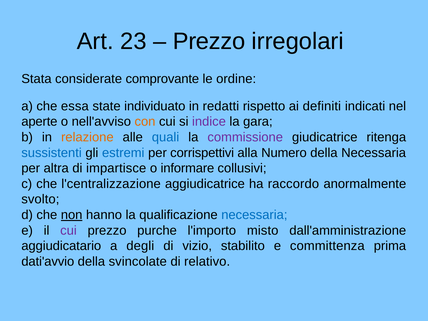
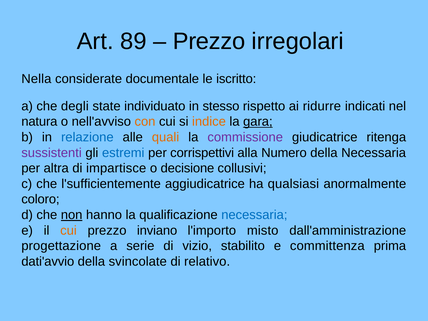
23: 23 -> 89 (133, 41)
Stata: Stata -> Nella (36, 79)
comprovante: comprovante -> documentale (162, 79)
ordine: ordine -> iscritto (236, 79)
essa: essa -> degli (75, 106)
redatti: redatti -> stesso (221, 106)
definiti: definiti -> ridurre (322, 106)
aperte: aperte -> natura (39, 122)
indice colour: purple -> orange (209, 122)
gara underline: none -> present (258, 122)
relazione colour: orange -> blue (87, 137)
quali colour: blue -> orange (166, 137)
sussistenti colour: blue -> purple (52, 153)
informare: informare -> decisione (187, 168)
l'centralizzazione: l'centralizzazione -> l'sufficientemente (111, 184)
raccordo: raccordo -> qualsiasi (293, 184)
svolto: svolto -> coloro (40, 199)
cui colour: purple -> orange (68, 230)
purche: purche -> inviano (157, 230)
aggiudicatario: aggiudicatario -> progettazione (61, 246)
degli: degli -> serie (140, 246)
